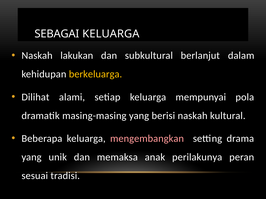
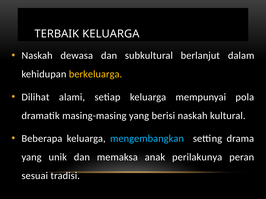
SEBAGAI: SEBAGAI -> TERBAIK (57, 34)
lakukan: lakukan -> dewasa (77, 56)
mengembangkan colour: pink -> light blue (147, 139)
